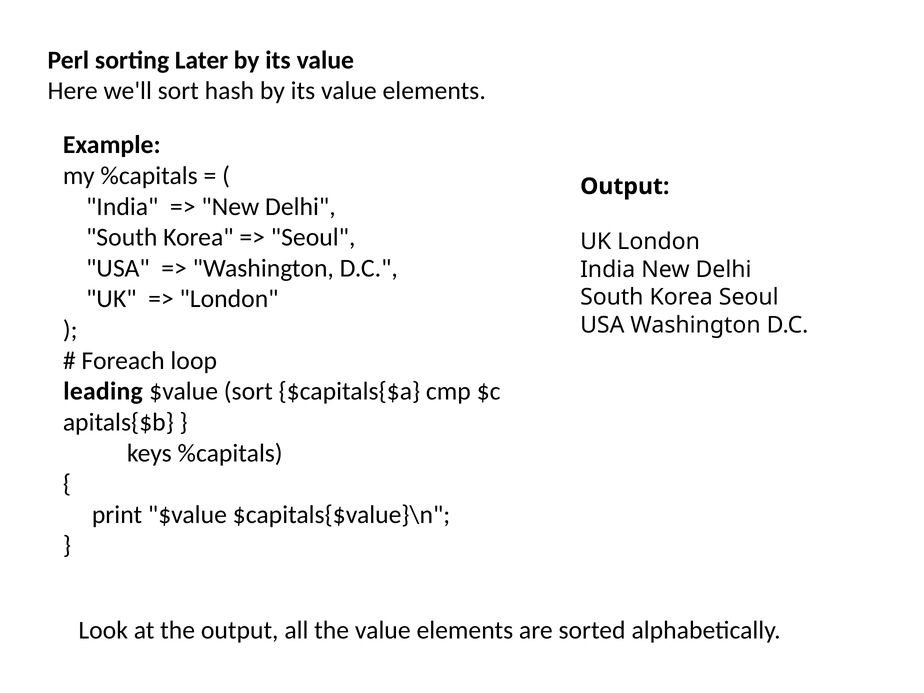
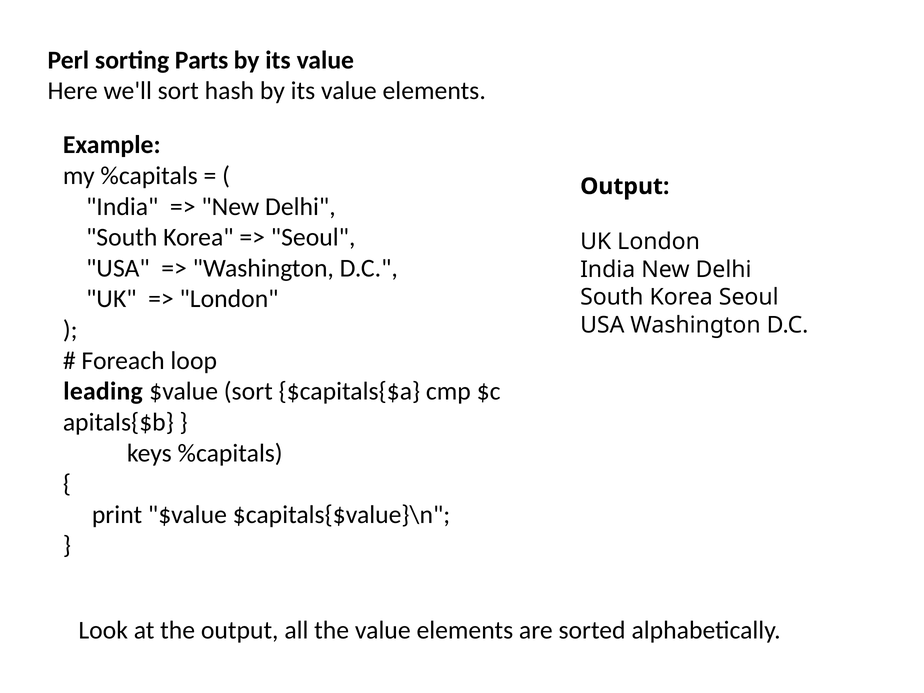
Later: Later -> Parts (202, 60)
